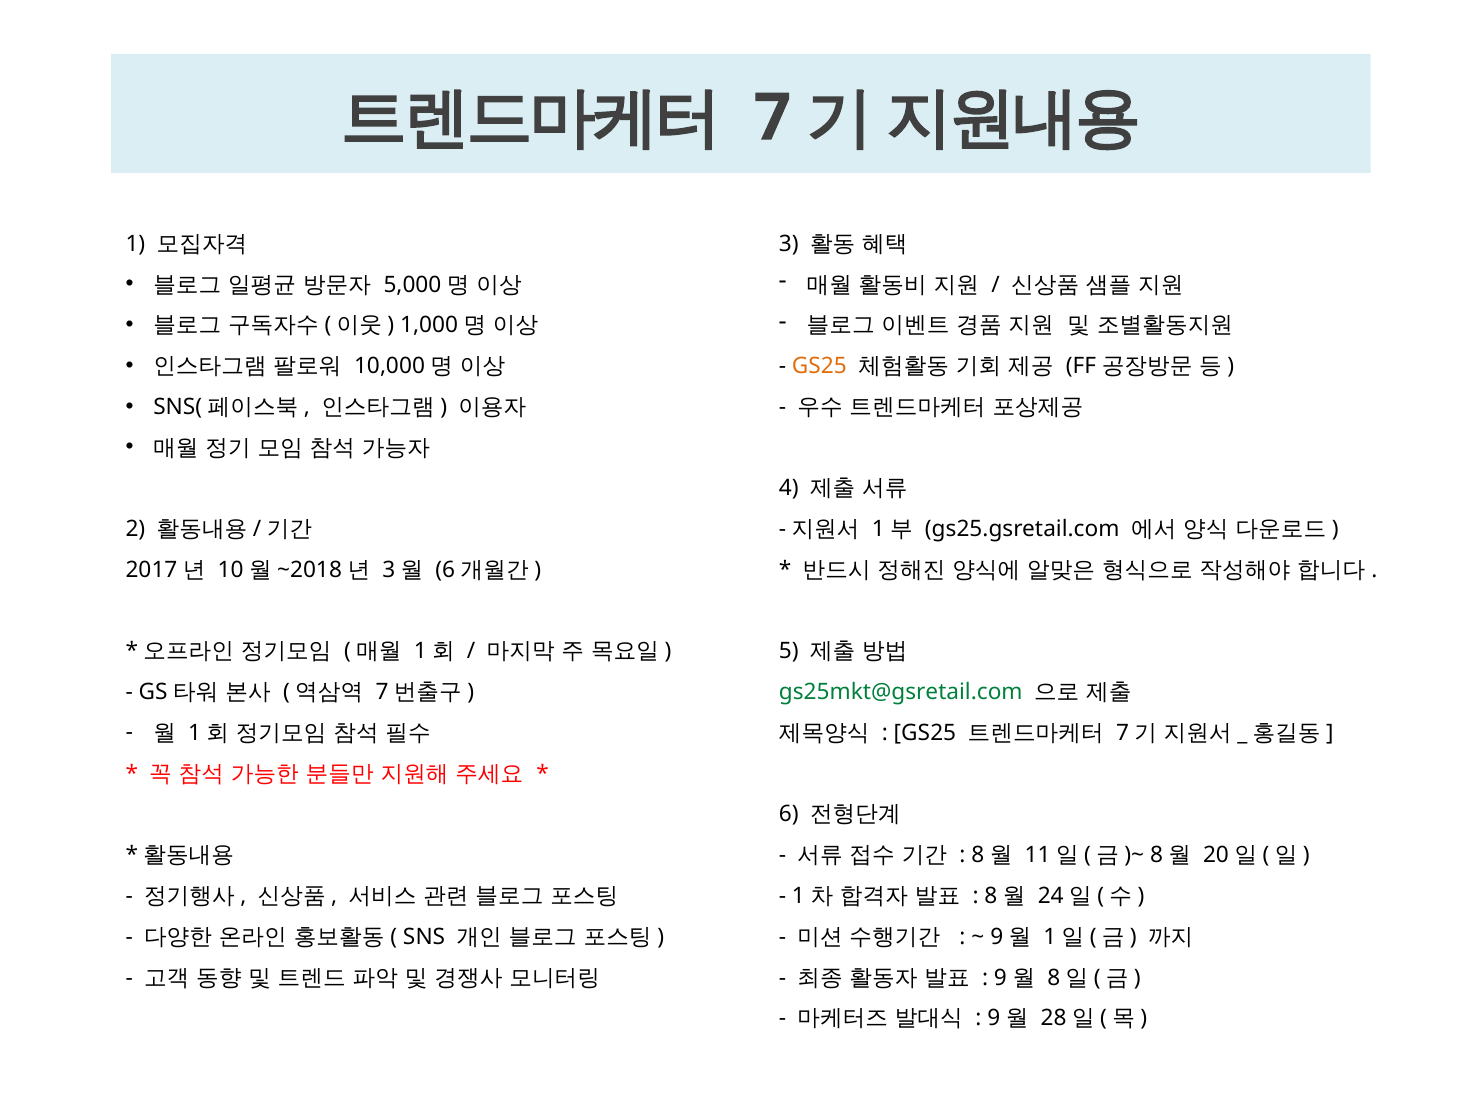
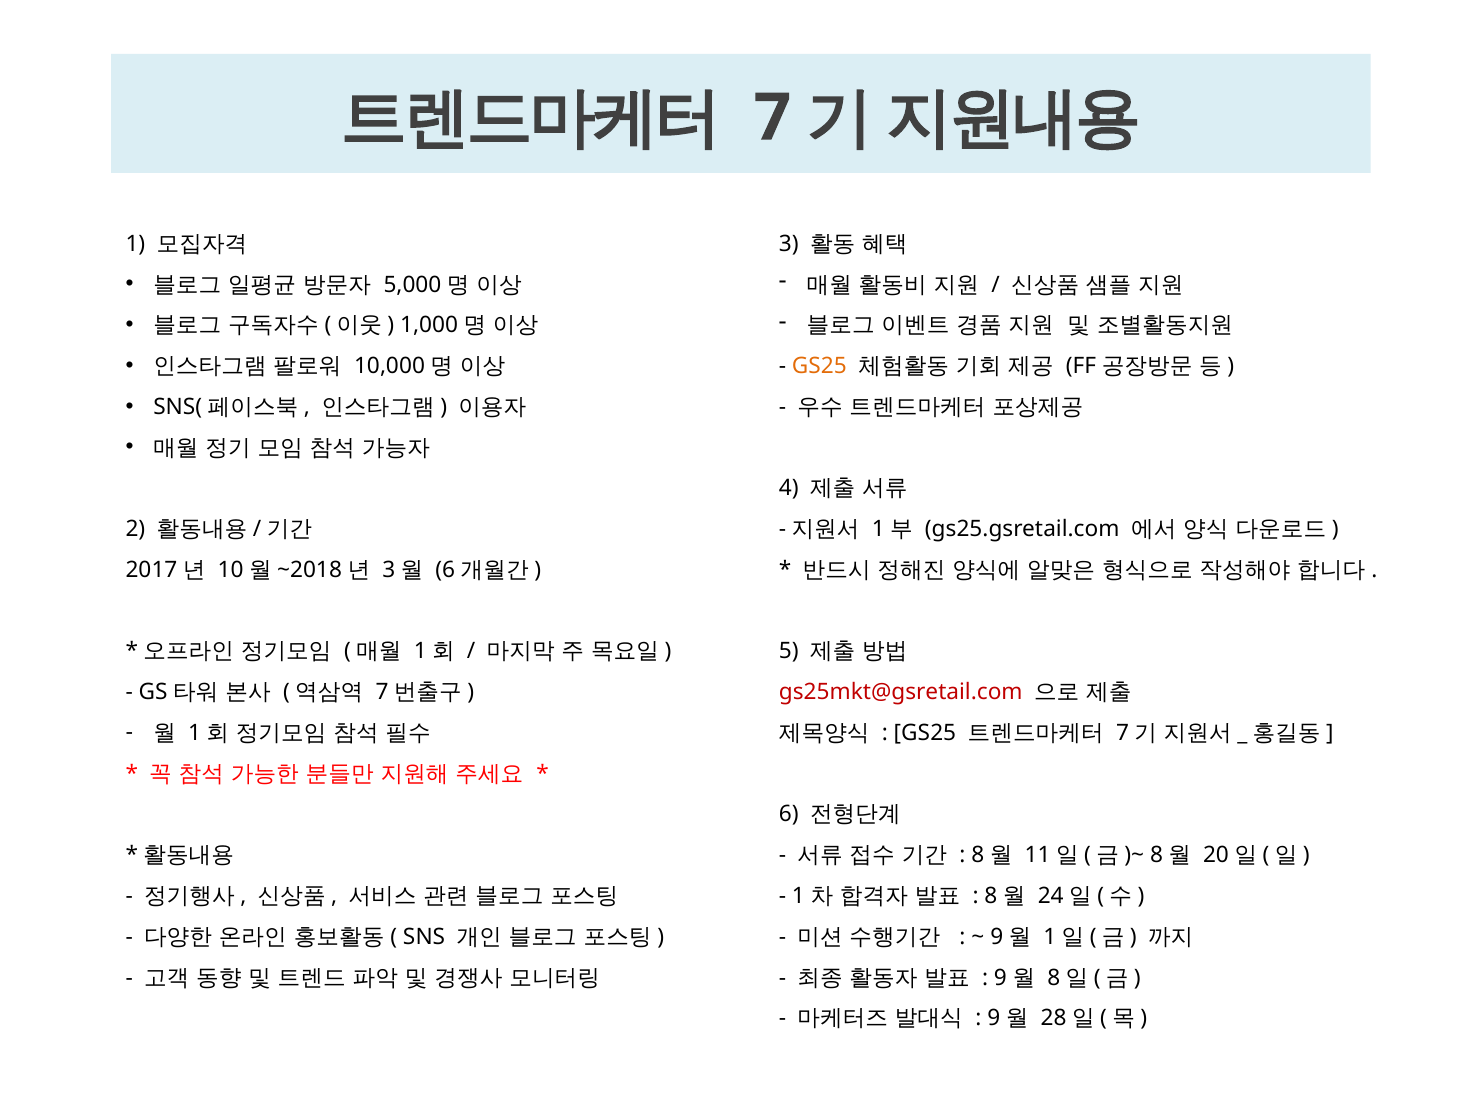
gs25mkt@gsretail.com colour: green -> red (901, 693)
